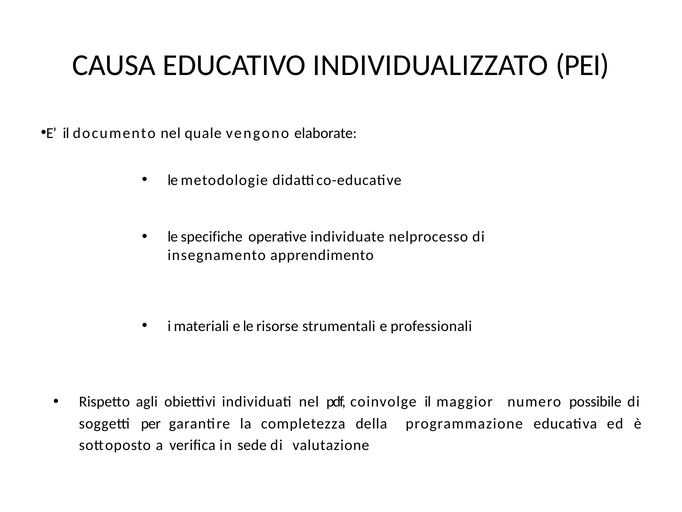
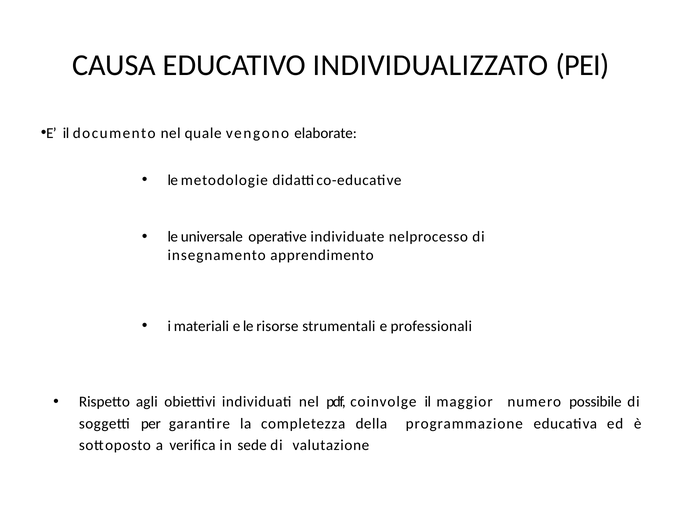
specifiche: specifiche -> universale (212, 237)
